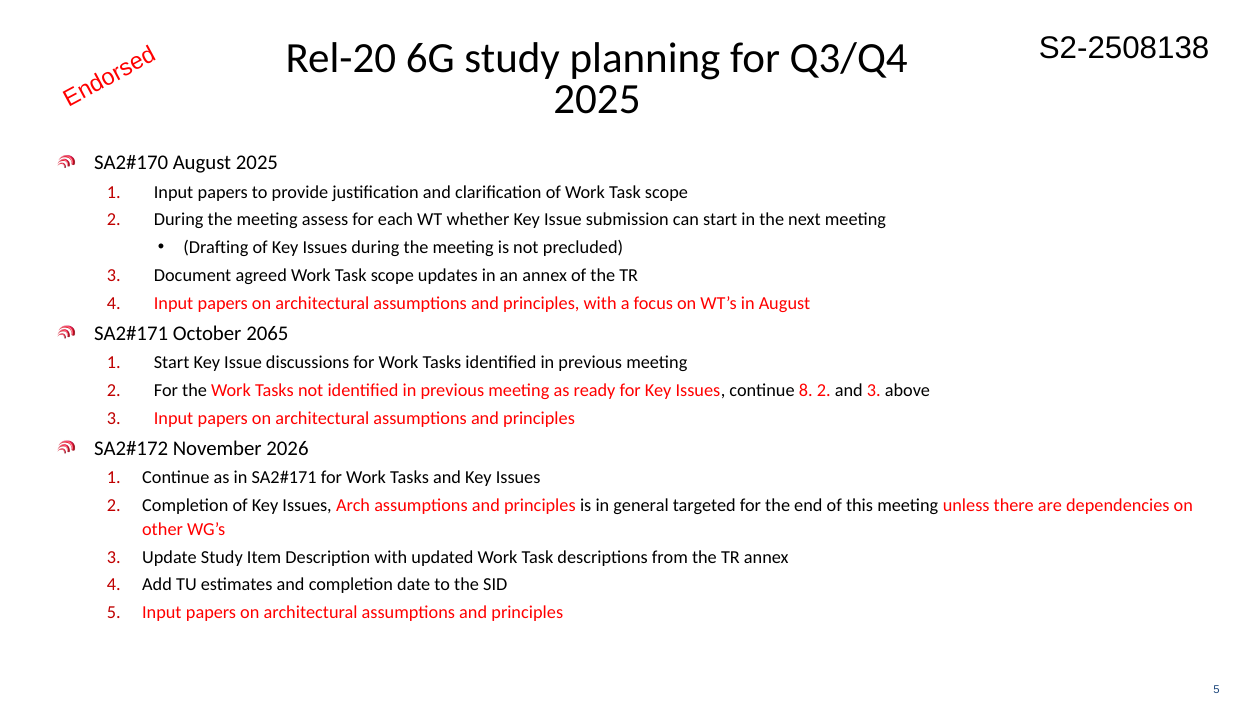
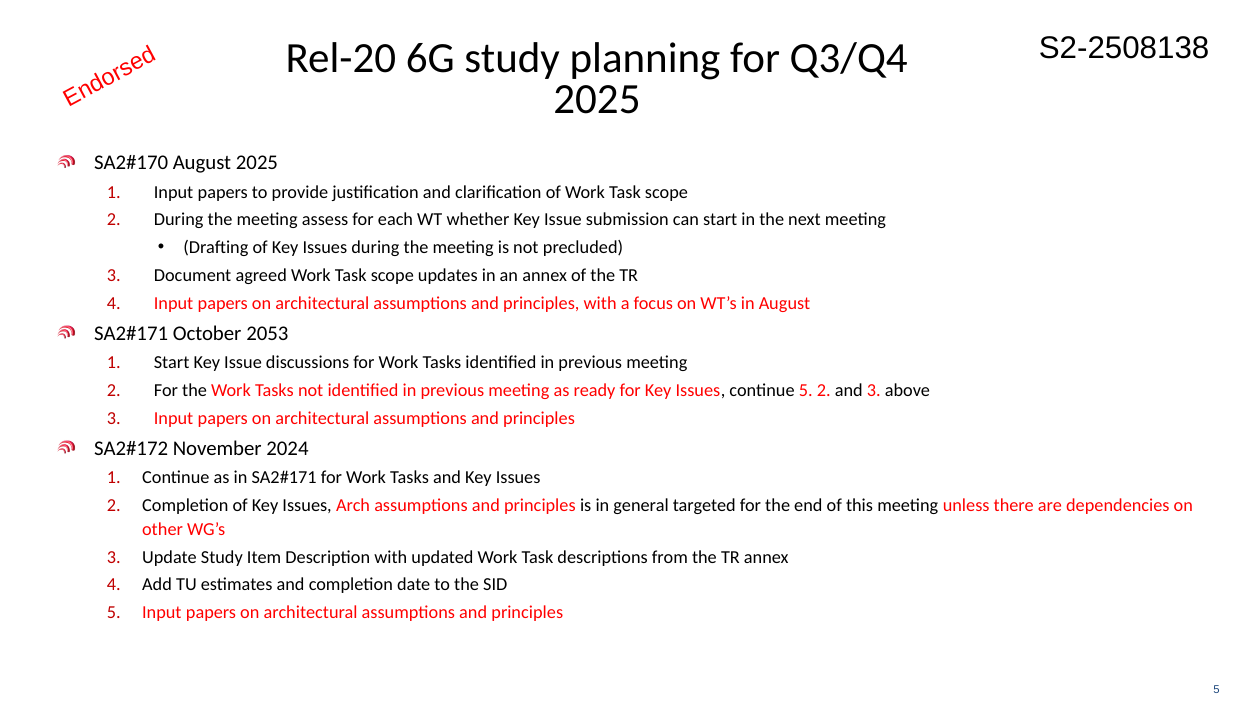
2065: 2065 -> 2053 (267, 334)
continue 8: 8 -> 5 (806, 390)
2026: 2026 -> 2024 (288, 449)
